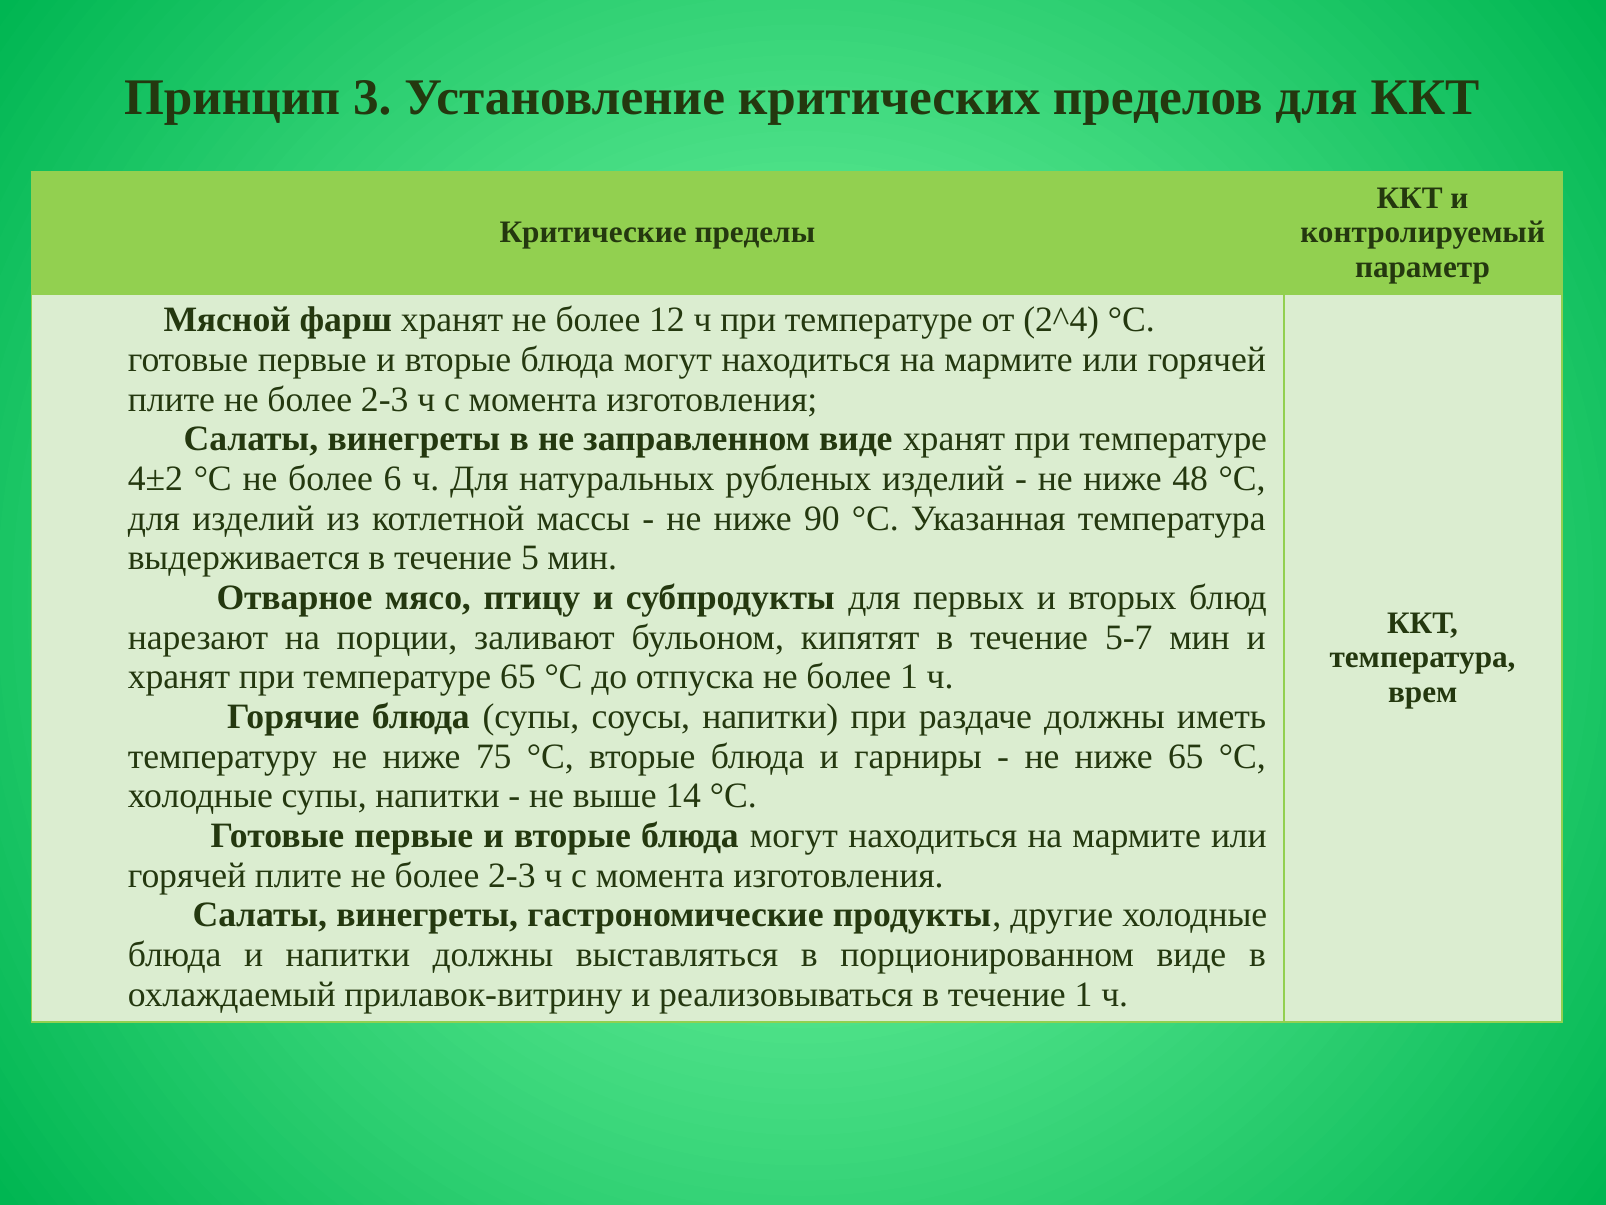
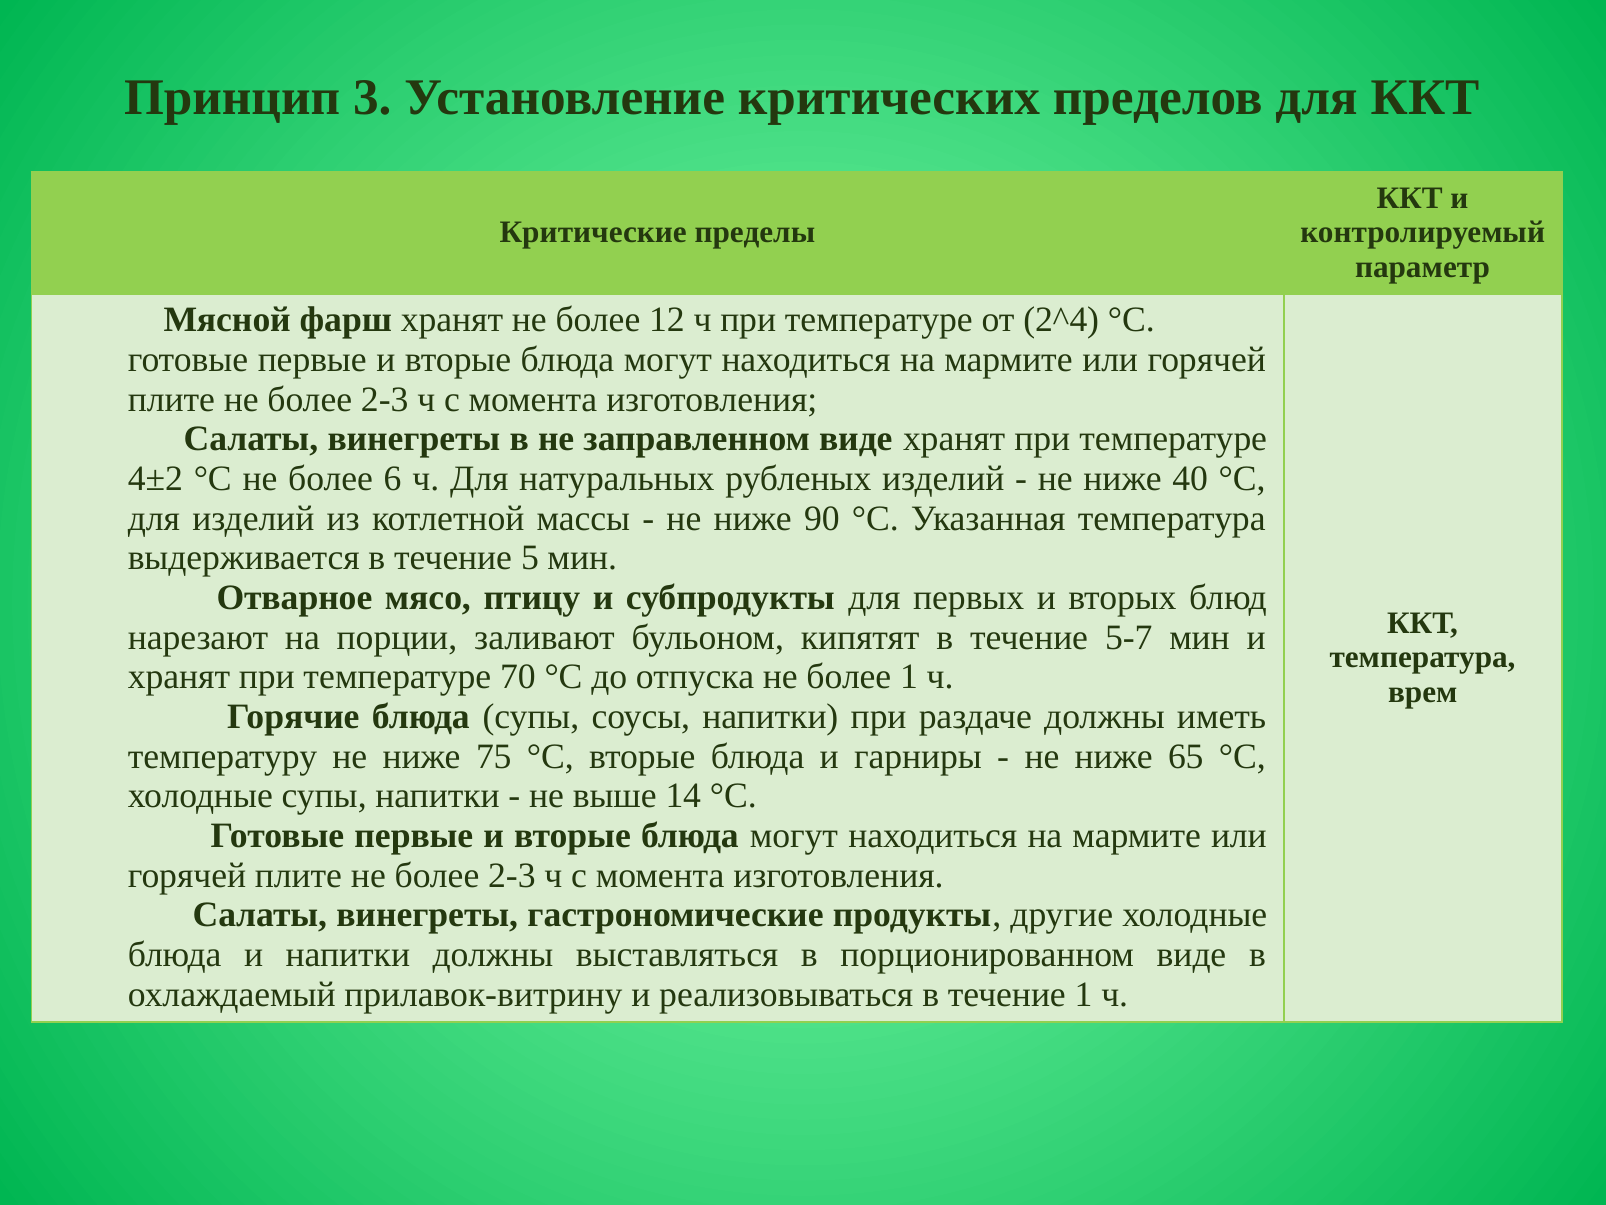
48: 48 -> 40 (1190, 479)
температуре 65: 65 -> 70 (518, 677)
